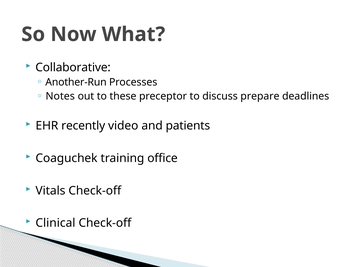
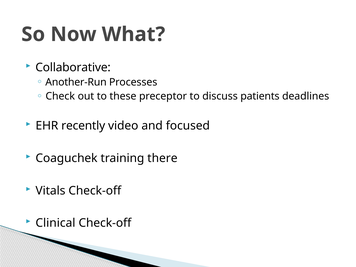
Notes: Notes -> Check (60, 96)
prepare: prepare -> patients (260, 96)
patients: patients -> focused (188, 126)
office: office -> there (162, 158)
